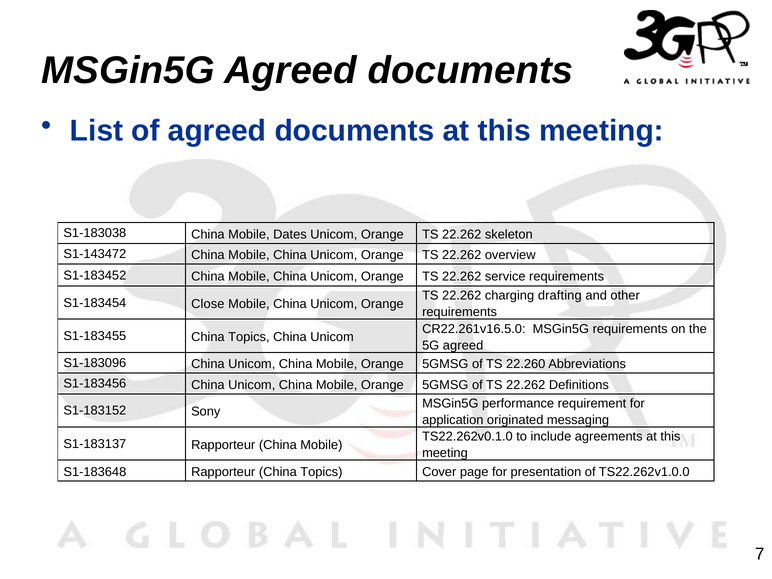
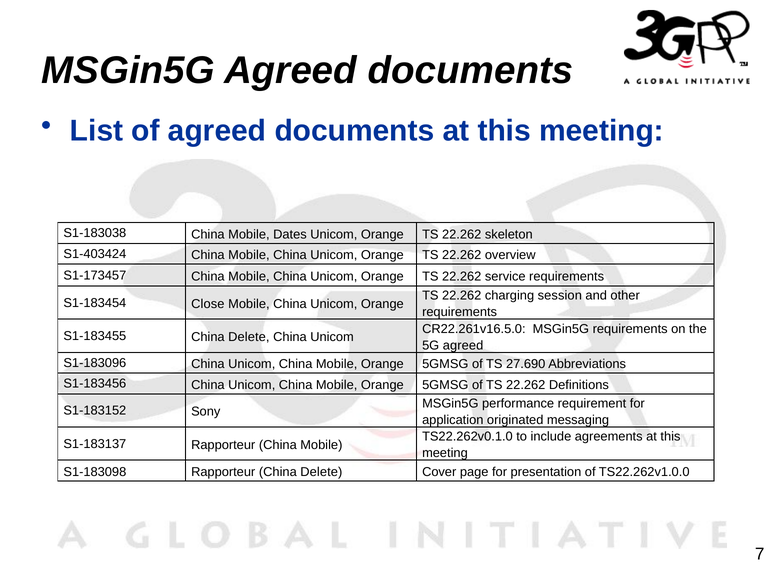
S1-143472: S1-143472 -> S1-403424 (95, 254)
S1-183452: S1-183452 -> S1-173457 (95, 275)
drafting: drafting -> session (560, 296)
S1-183455 China Topics: Topics -> Delete (249, 337)
22.260: 22.260 -> 27.690 (526, 364)
S1-183648: S1-183648 -> S1-183098 (95, 472)
Rapporteur China Topics: Topics -> Delete (321, 472)
